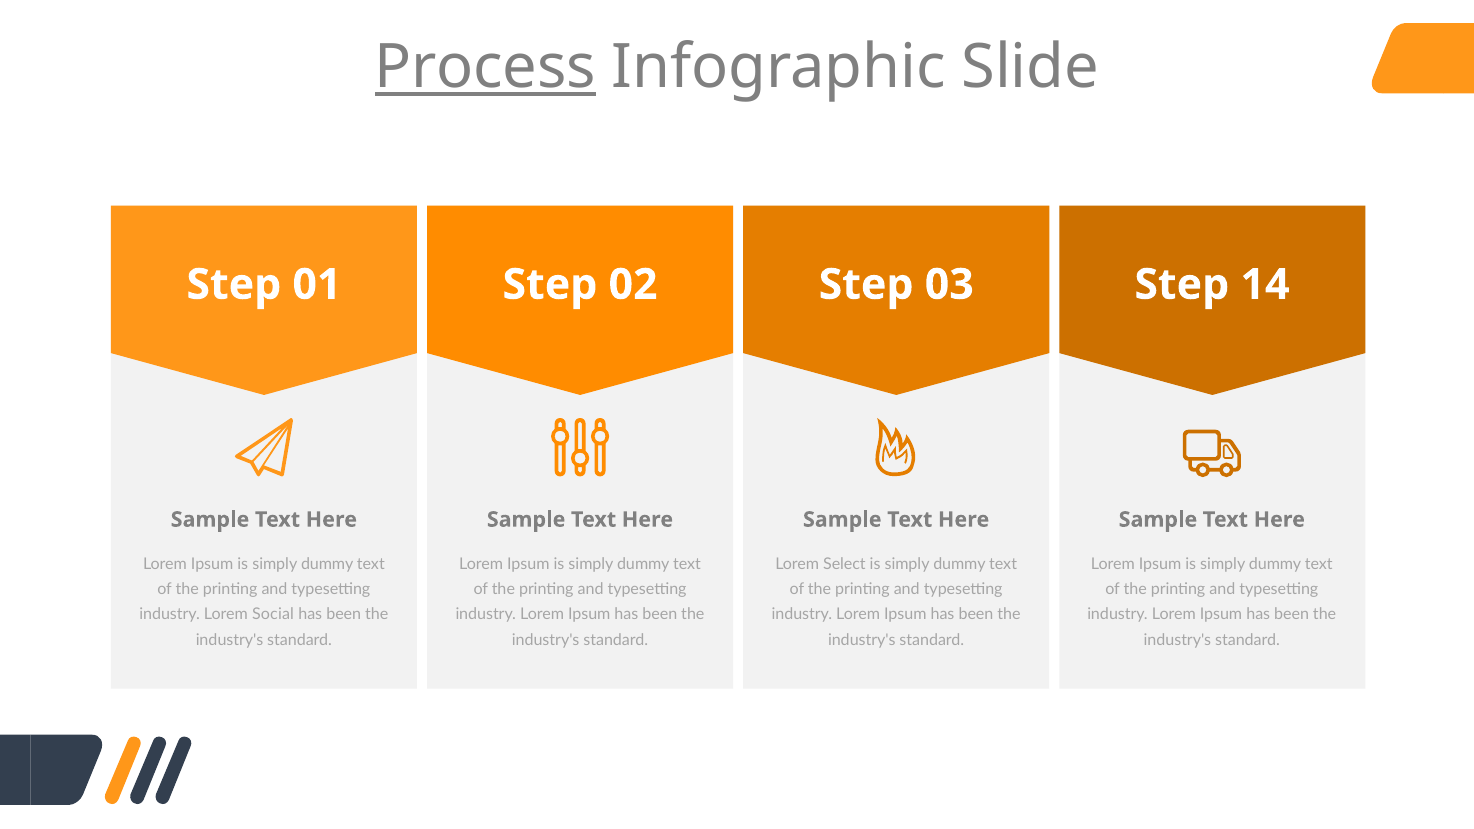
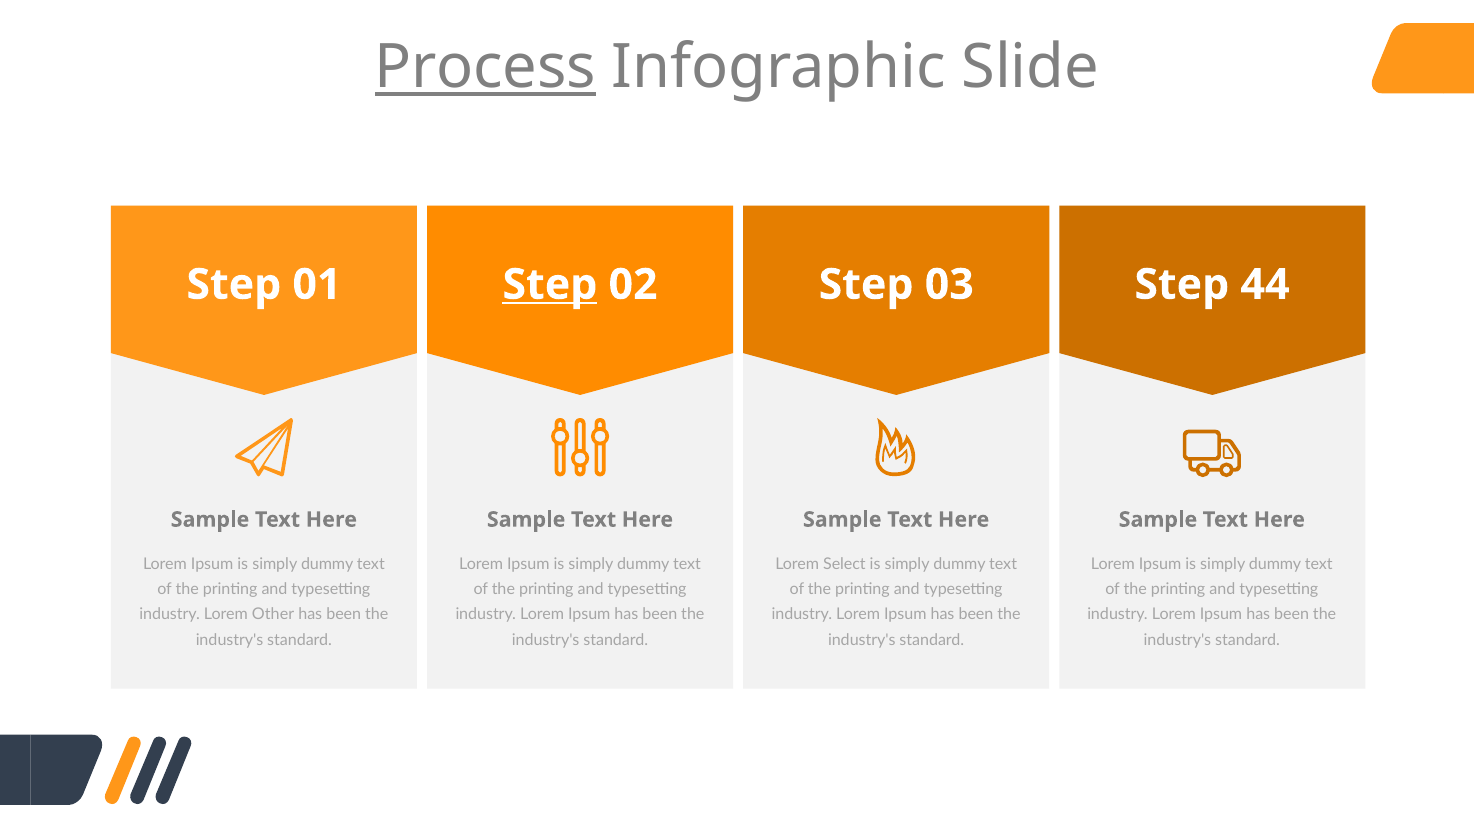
Step underline: none -> present (550, 285)
14: 14 -> 44 (1265, 285)
Social: Social -> Other (273, 615)
